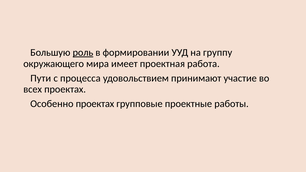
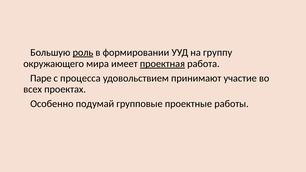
проектная underline: none -> present (162, 64)
Пути: Пути -> Паре (41, 78)
Особенно проектах: проектах -> подумай (95, 104)
